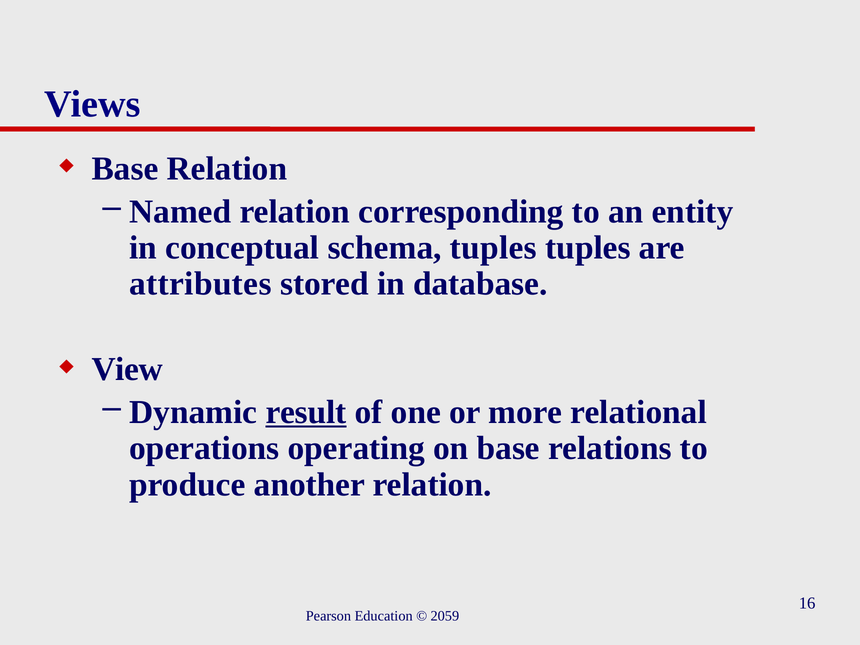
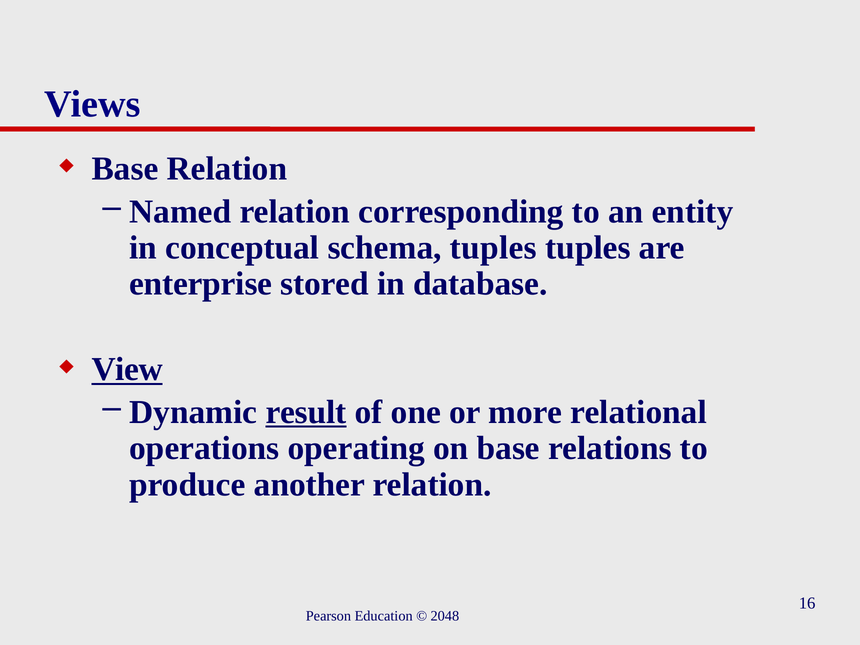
attributes: attributes -> enterprise (201, 284)
View underline: none -> present (127, 369)
2059: 2059 -> 2048 (445, 616)
